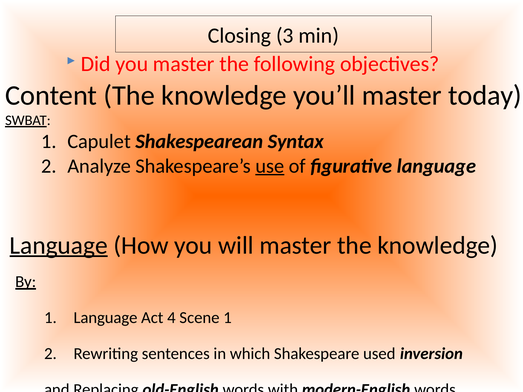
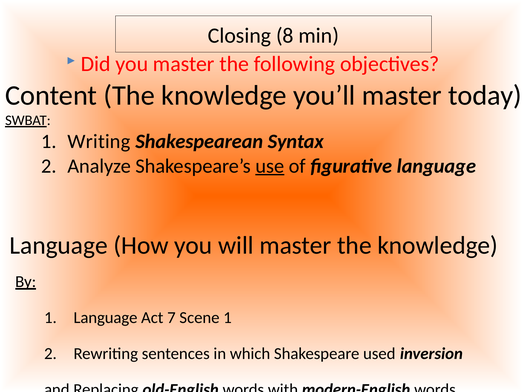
3: 3 -> 8 (285, 36)
Capulet: Capulet -> Writing (99, 142)
Language underline: present -> none (59, 245)
4: 4 -> 7 (171, 318)
